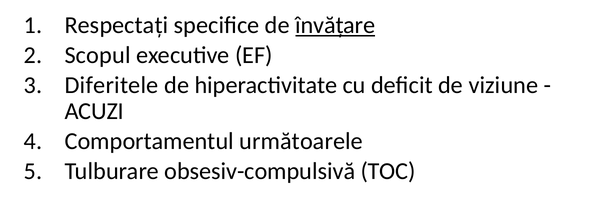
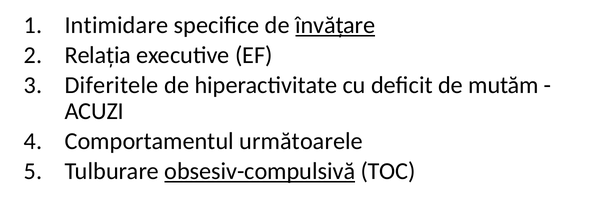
Respectați: Respectați -> Intimidare (116, 25)
Scopul: Scopul -> Relația (98, 55)
viziune: viziune -> mutăm (504, 85)
obsesiv-compulsivă underline: none -> present (260, 171)
